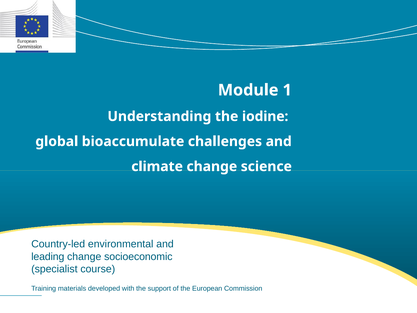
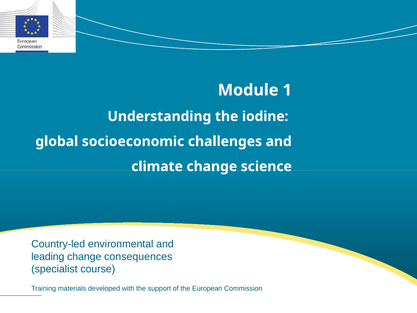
bioaccumulate: bioaccumulate -> socioeconomic (133, 141)
socioeconomic: socioeconomic -> consequences (138, 256)
